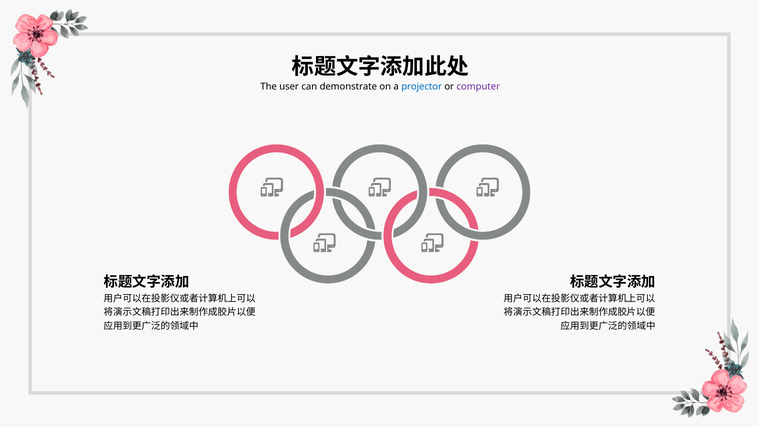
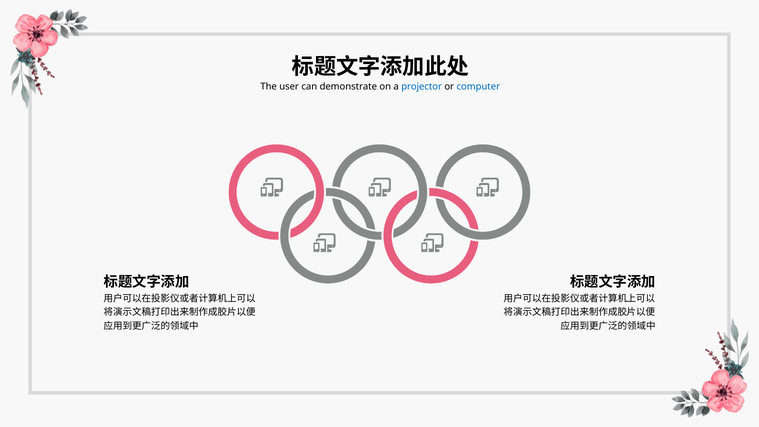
computer colour: purple -> blue (478, 87)
